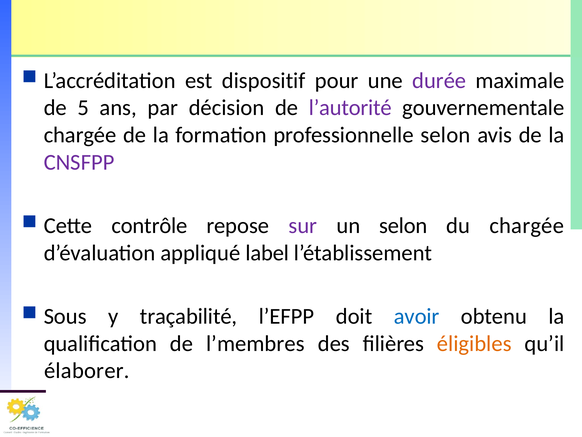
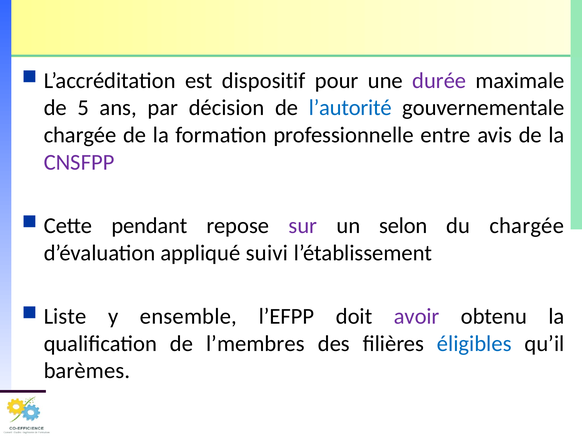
l’autorité colour: purple -> blue (350, 108)
professionnelle selon: selon -> entre (445, 135)
contrôle: contrôle -> pendant (149, 225)
label: label -> suivi (267, 253)
Sous: Sous -> Liste (65, 316)
traçabilité: traçabilité -> ensemble (188, 316)
avoir colour: blue -> purple (417, 316)
éligibles colour: orange -> blue (474, 343)
élaborer: élaborer -> barèmes (87, 370)
